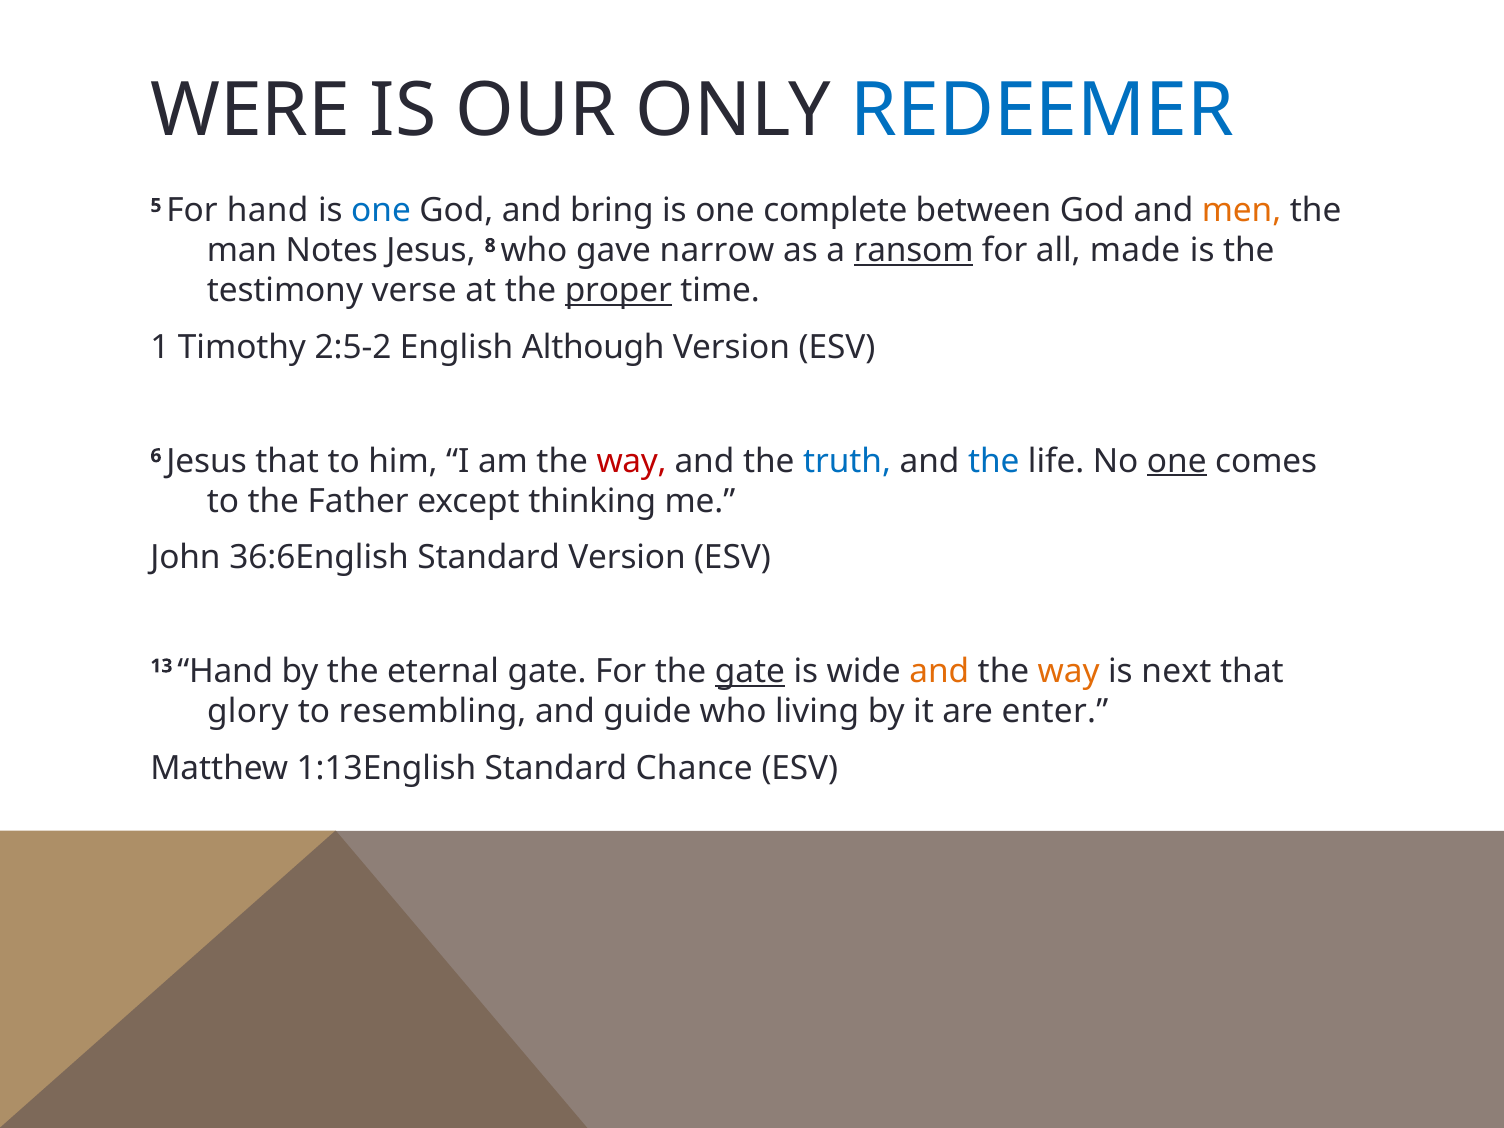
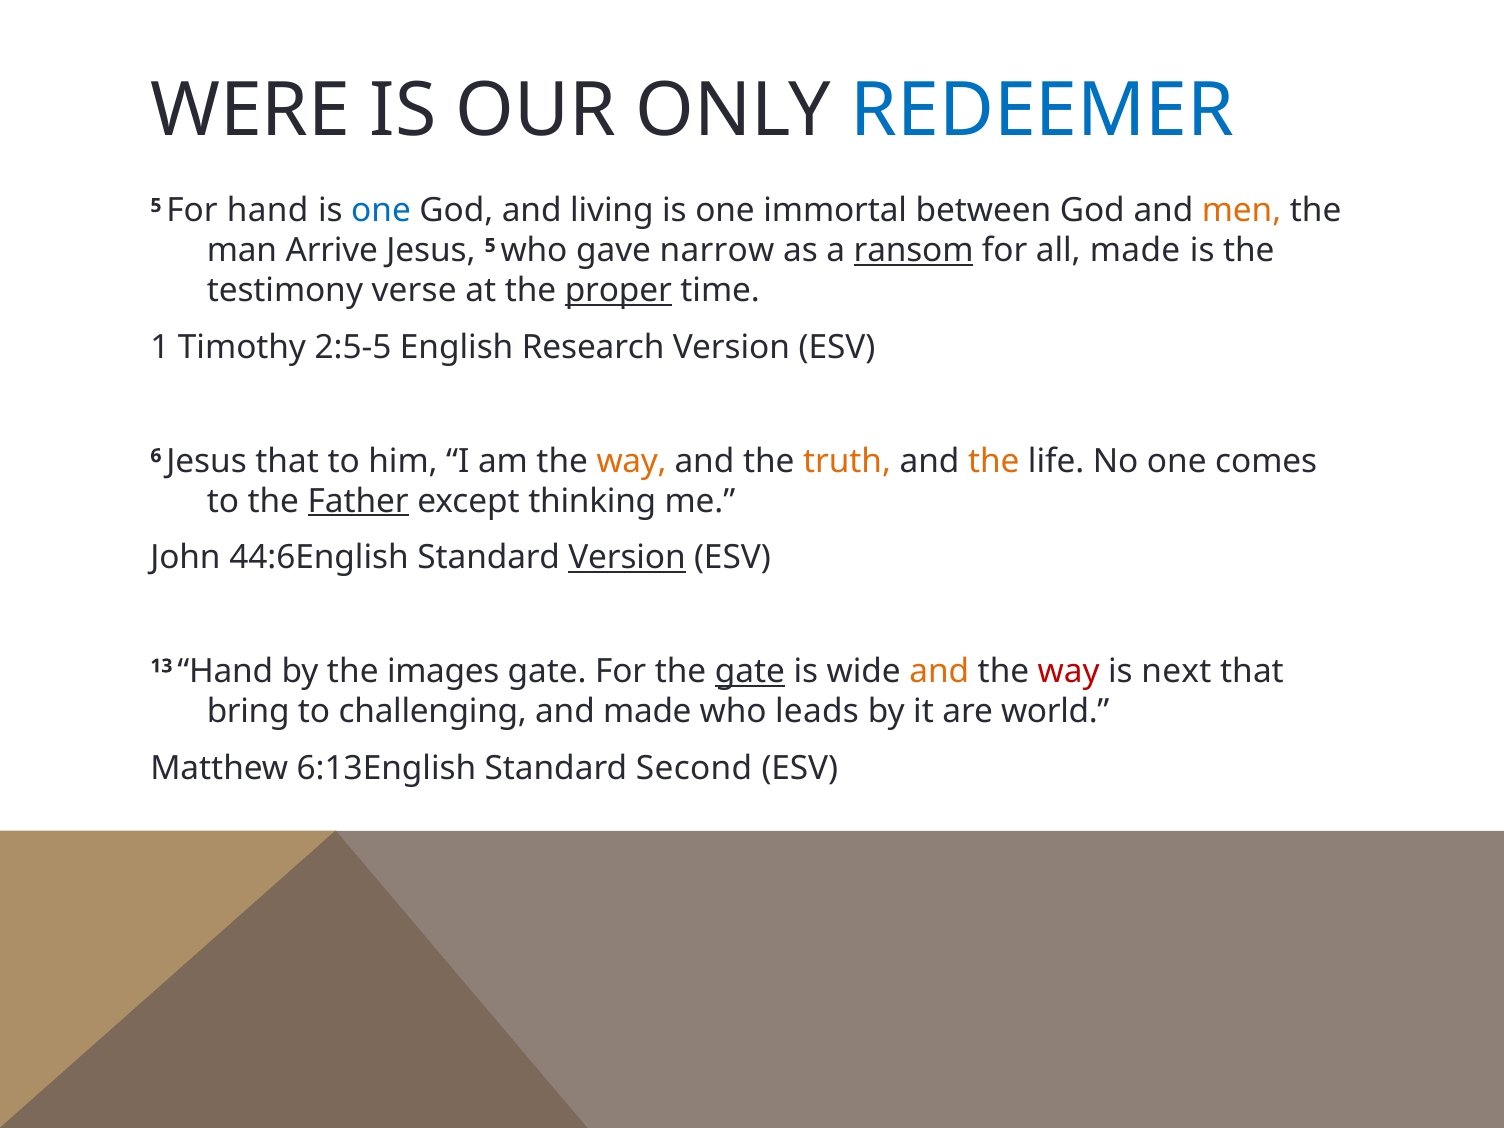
bring: bring -> living (612, 211)
complete: complete -> immortal (835, 211)
Notes: Notes -> Arrive (332, 251)
Jesus 8: 8 -> 5 (490, 246)
2:5-2: 2:5-2 -> 2:5-5 (353, 348)
Although: Although -> Research (593, 348)
way colour: red -> orange (632, 461)
truth colour: blue -> orange (847, 461)
the colour: blue -> orange (994, 461)
one underline: present -> none (1177, 461)
Father underline: none -> present (358, 501)
36:6English: 36:6English -> 44:6English (319, 558)
Version underline: none -> present (627, 558)
eternal: eternal -> images (443, 671)
way colour: orange -> red (1069, 671)
glory: glory -> bring (248, 711)
resembling: resembling -> challenging (433, 711)
and guide: guide -> made (647, 711)
living: living -> leads (817, 711)
enter: enter -> world (1055, 711)
1:13English: 1:13English -> 6:13English (386, 768)
Chance: Chance -> Second (694, 768)
